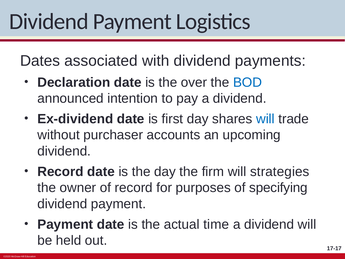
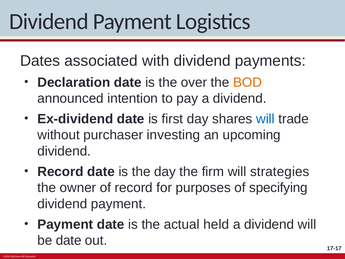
BOD colour: blue -> orange (248, 82)
accounts: accounts -> investing (173, 135)
time: time -> held (216, 224)
be held: held -> date (69, 240)
